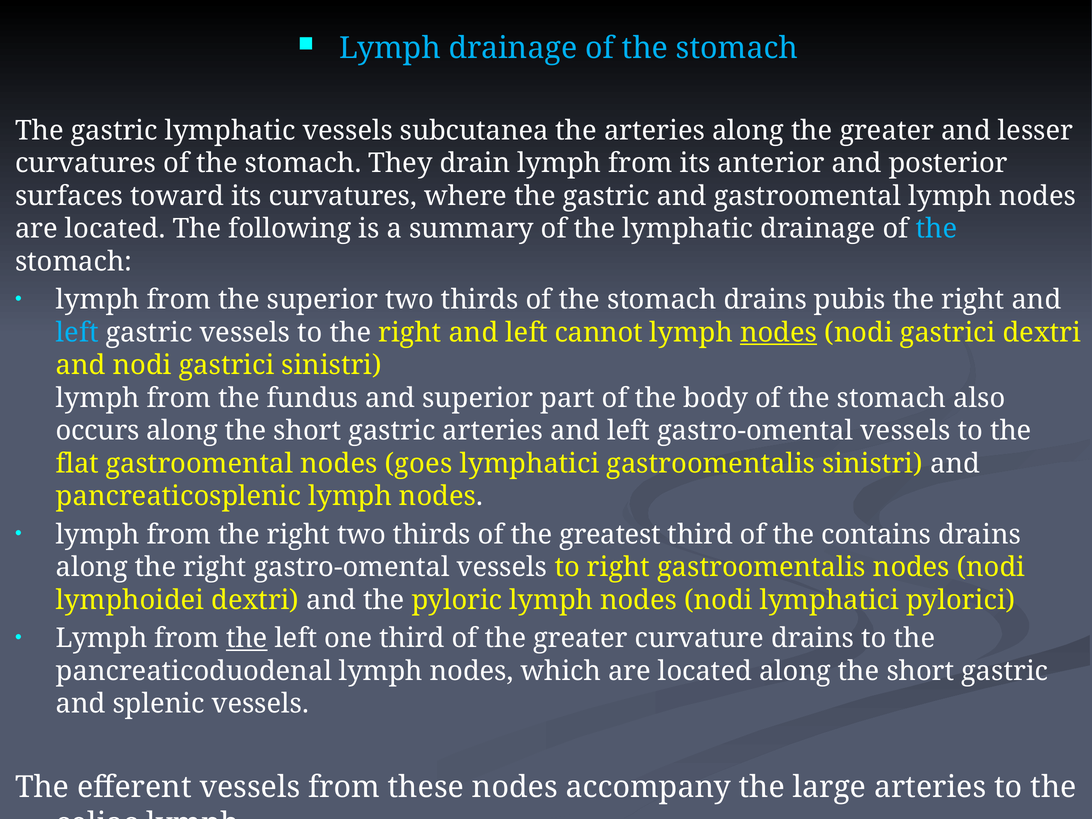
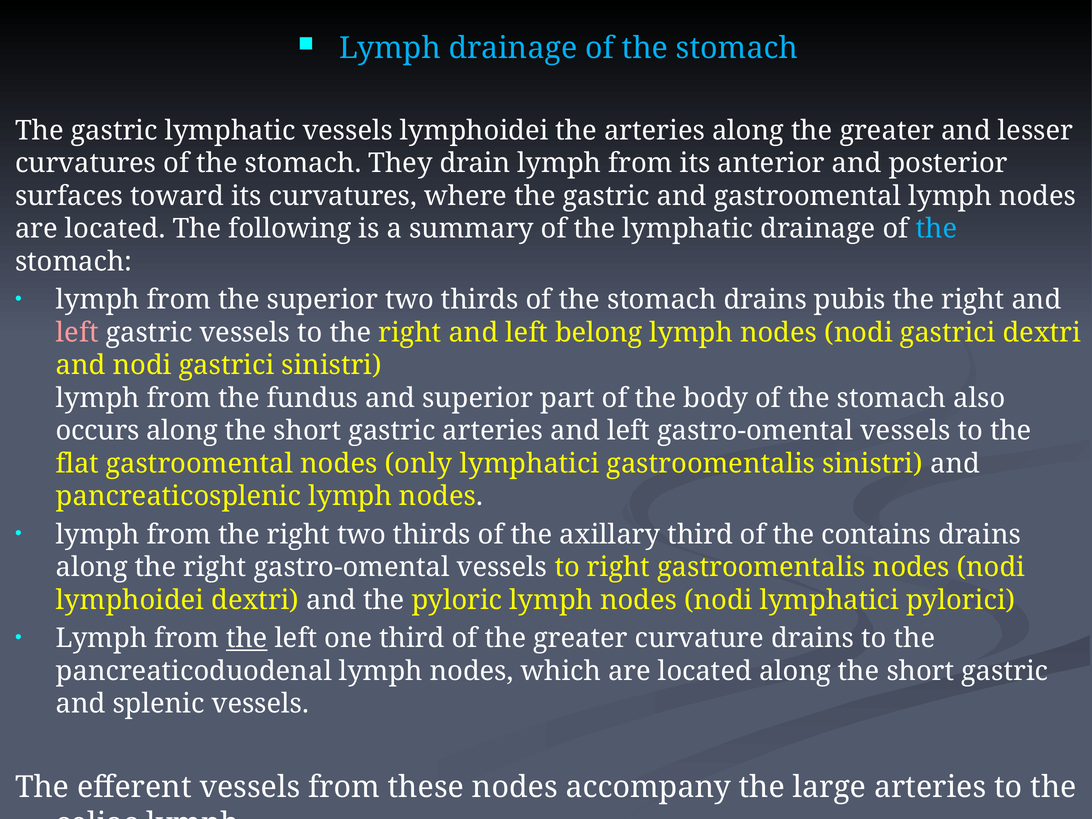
vessels subcutanea: subcutanea -> lymphoidei (474, 131)
left colour: light blue -> pink (77, 333)
cannot: cannot -> belong (599, 333)
nodes underline: present -> none (779, 333)
goes: goes -> only (419, 464)
greatest: greatest -> axillary (610, 535)
